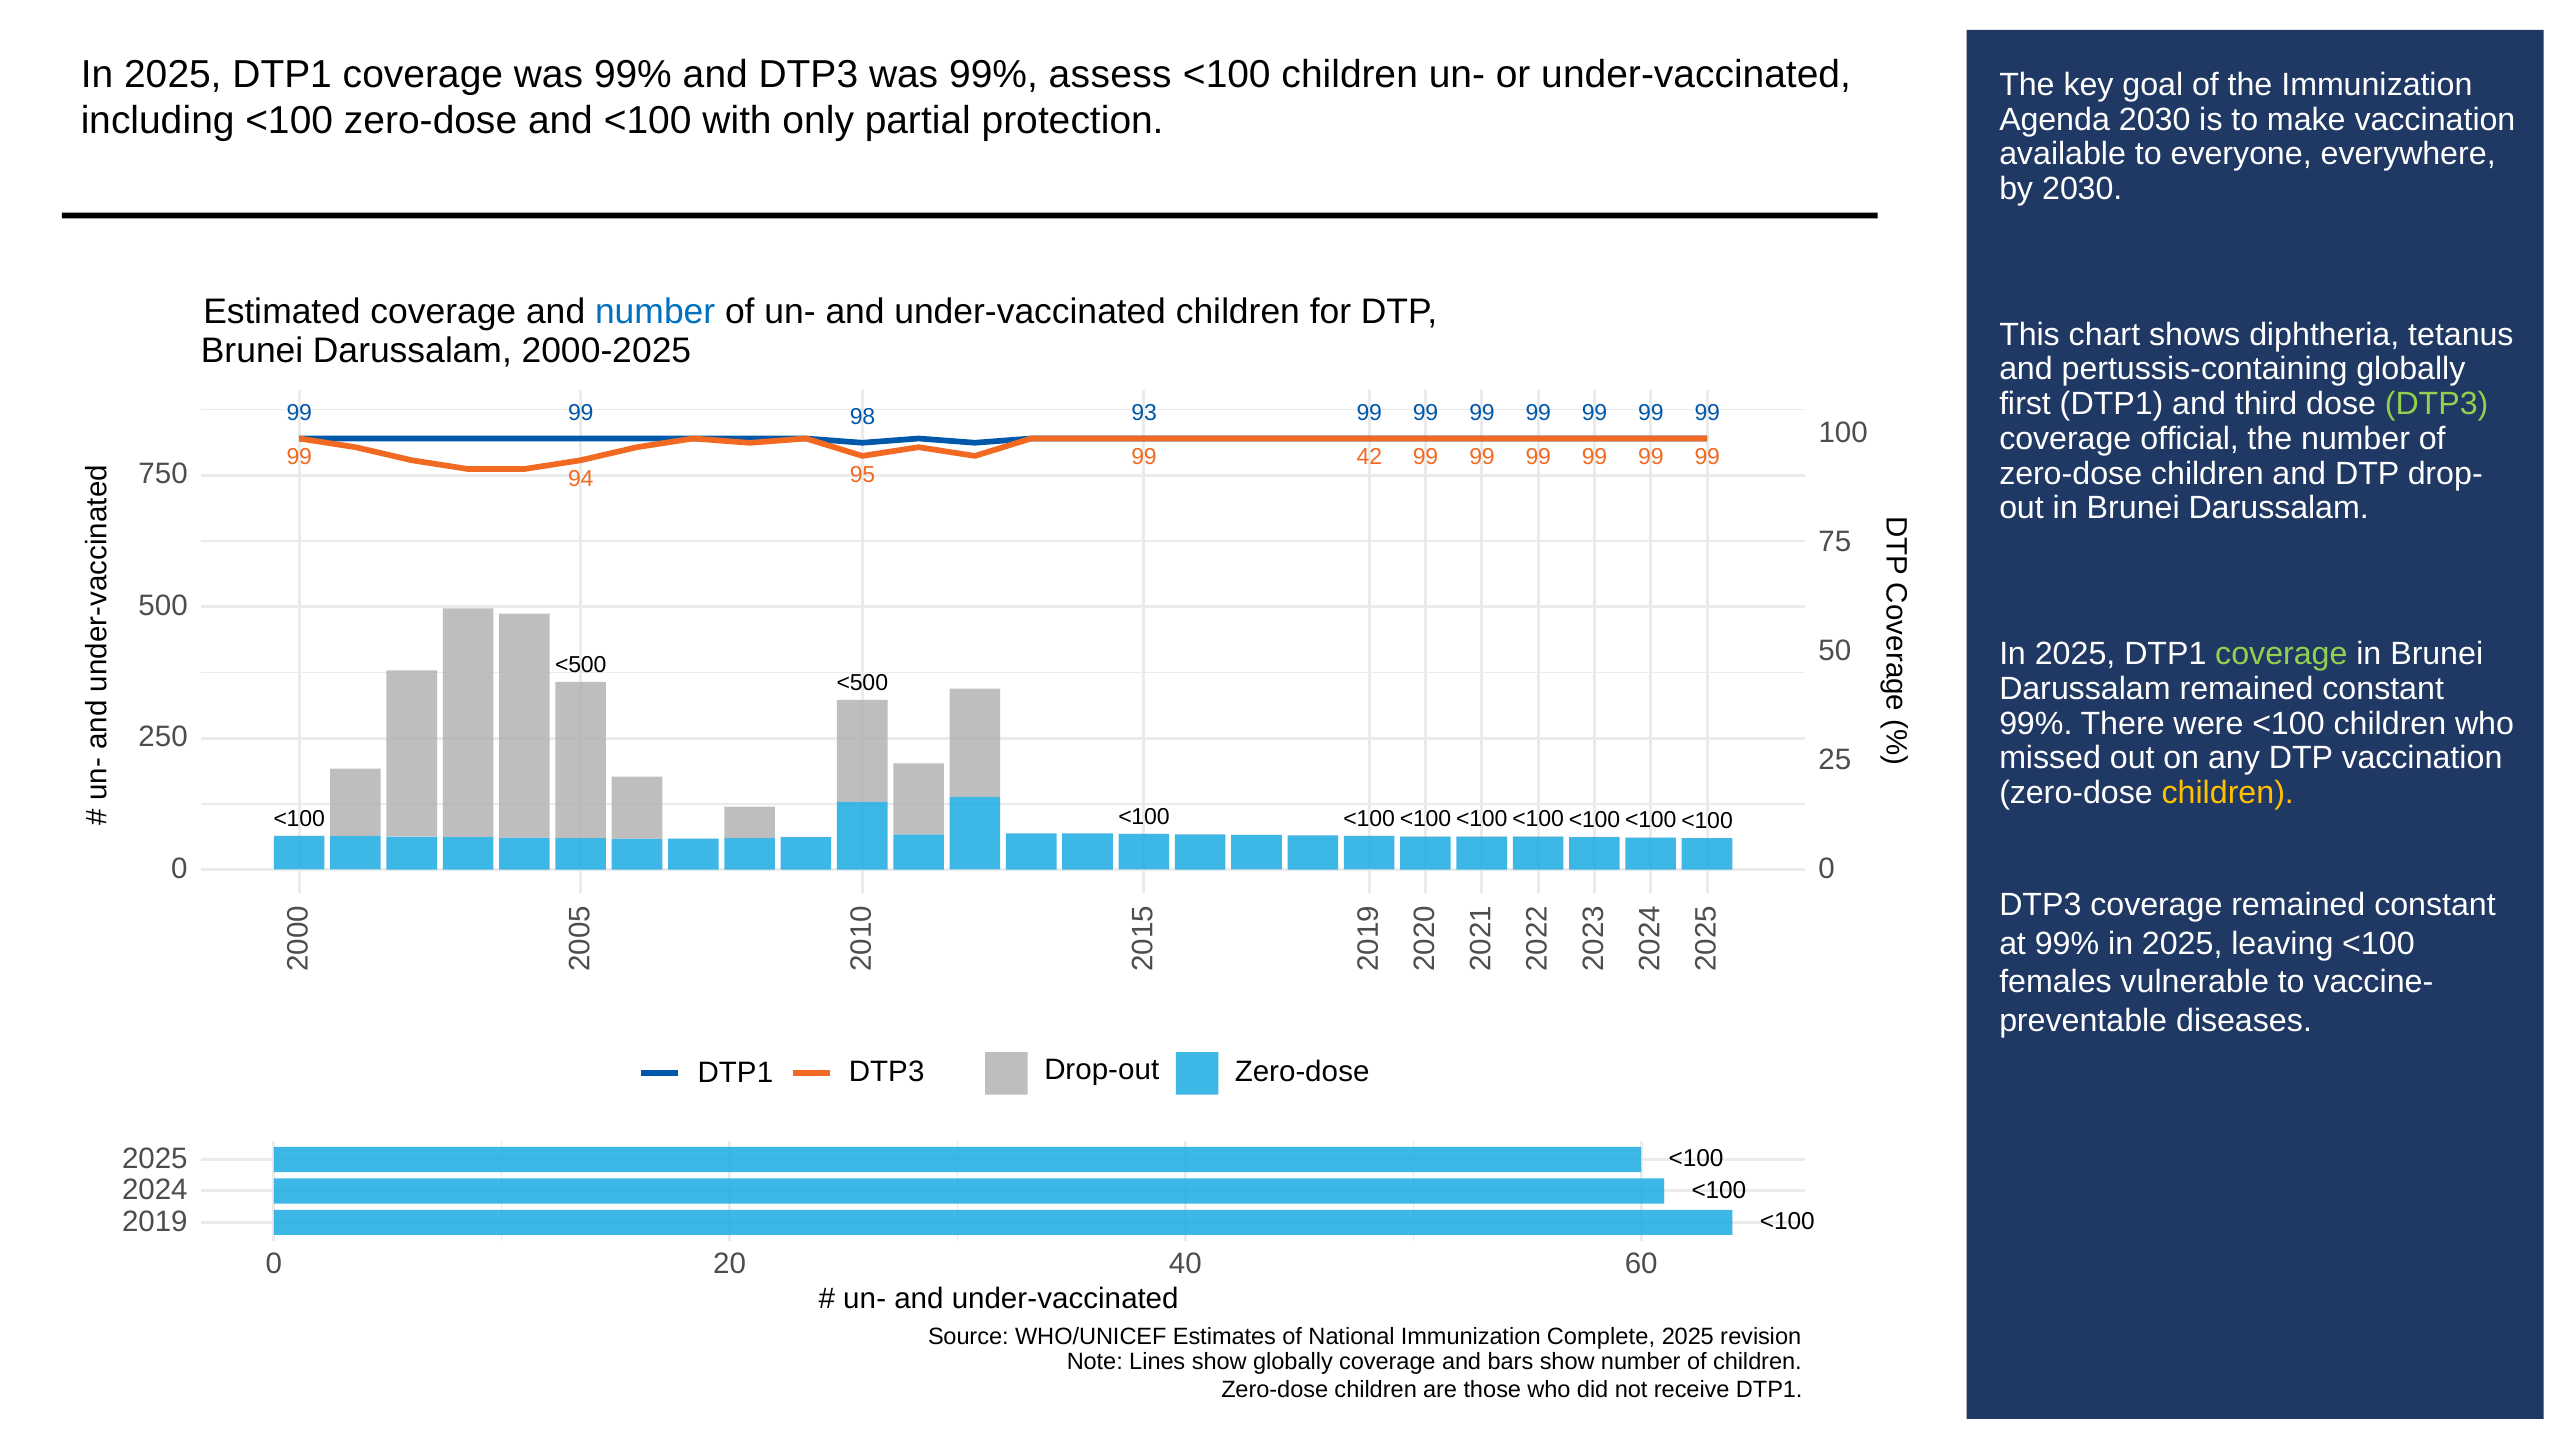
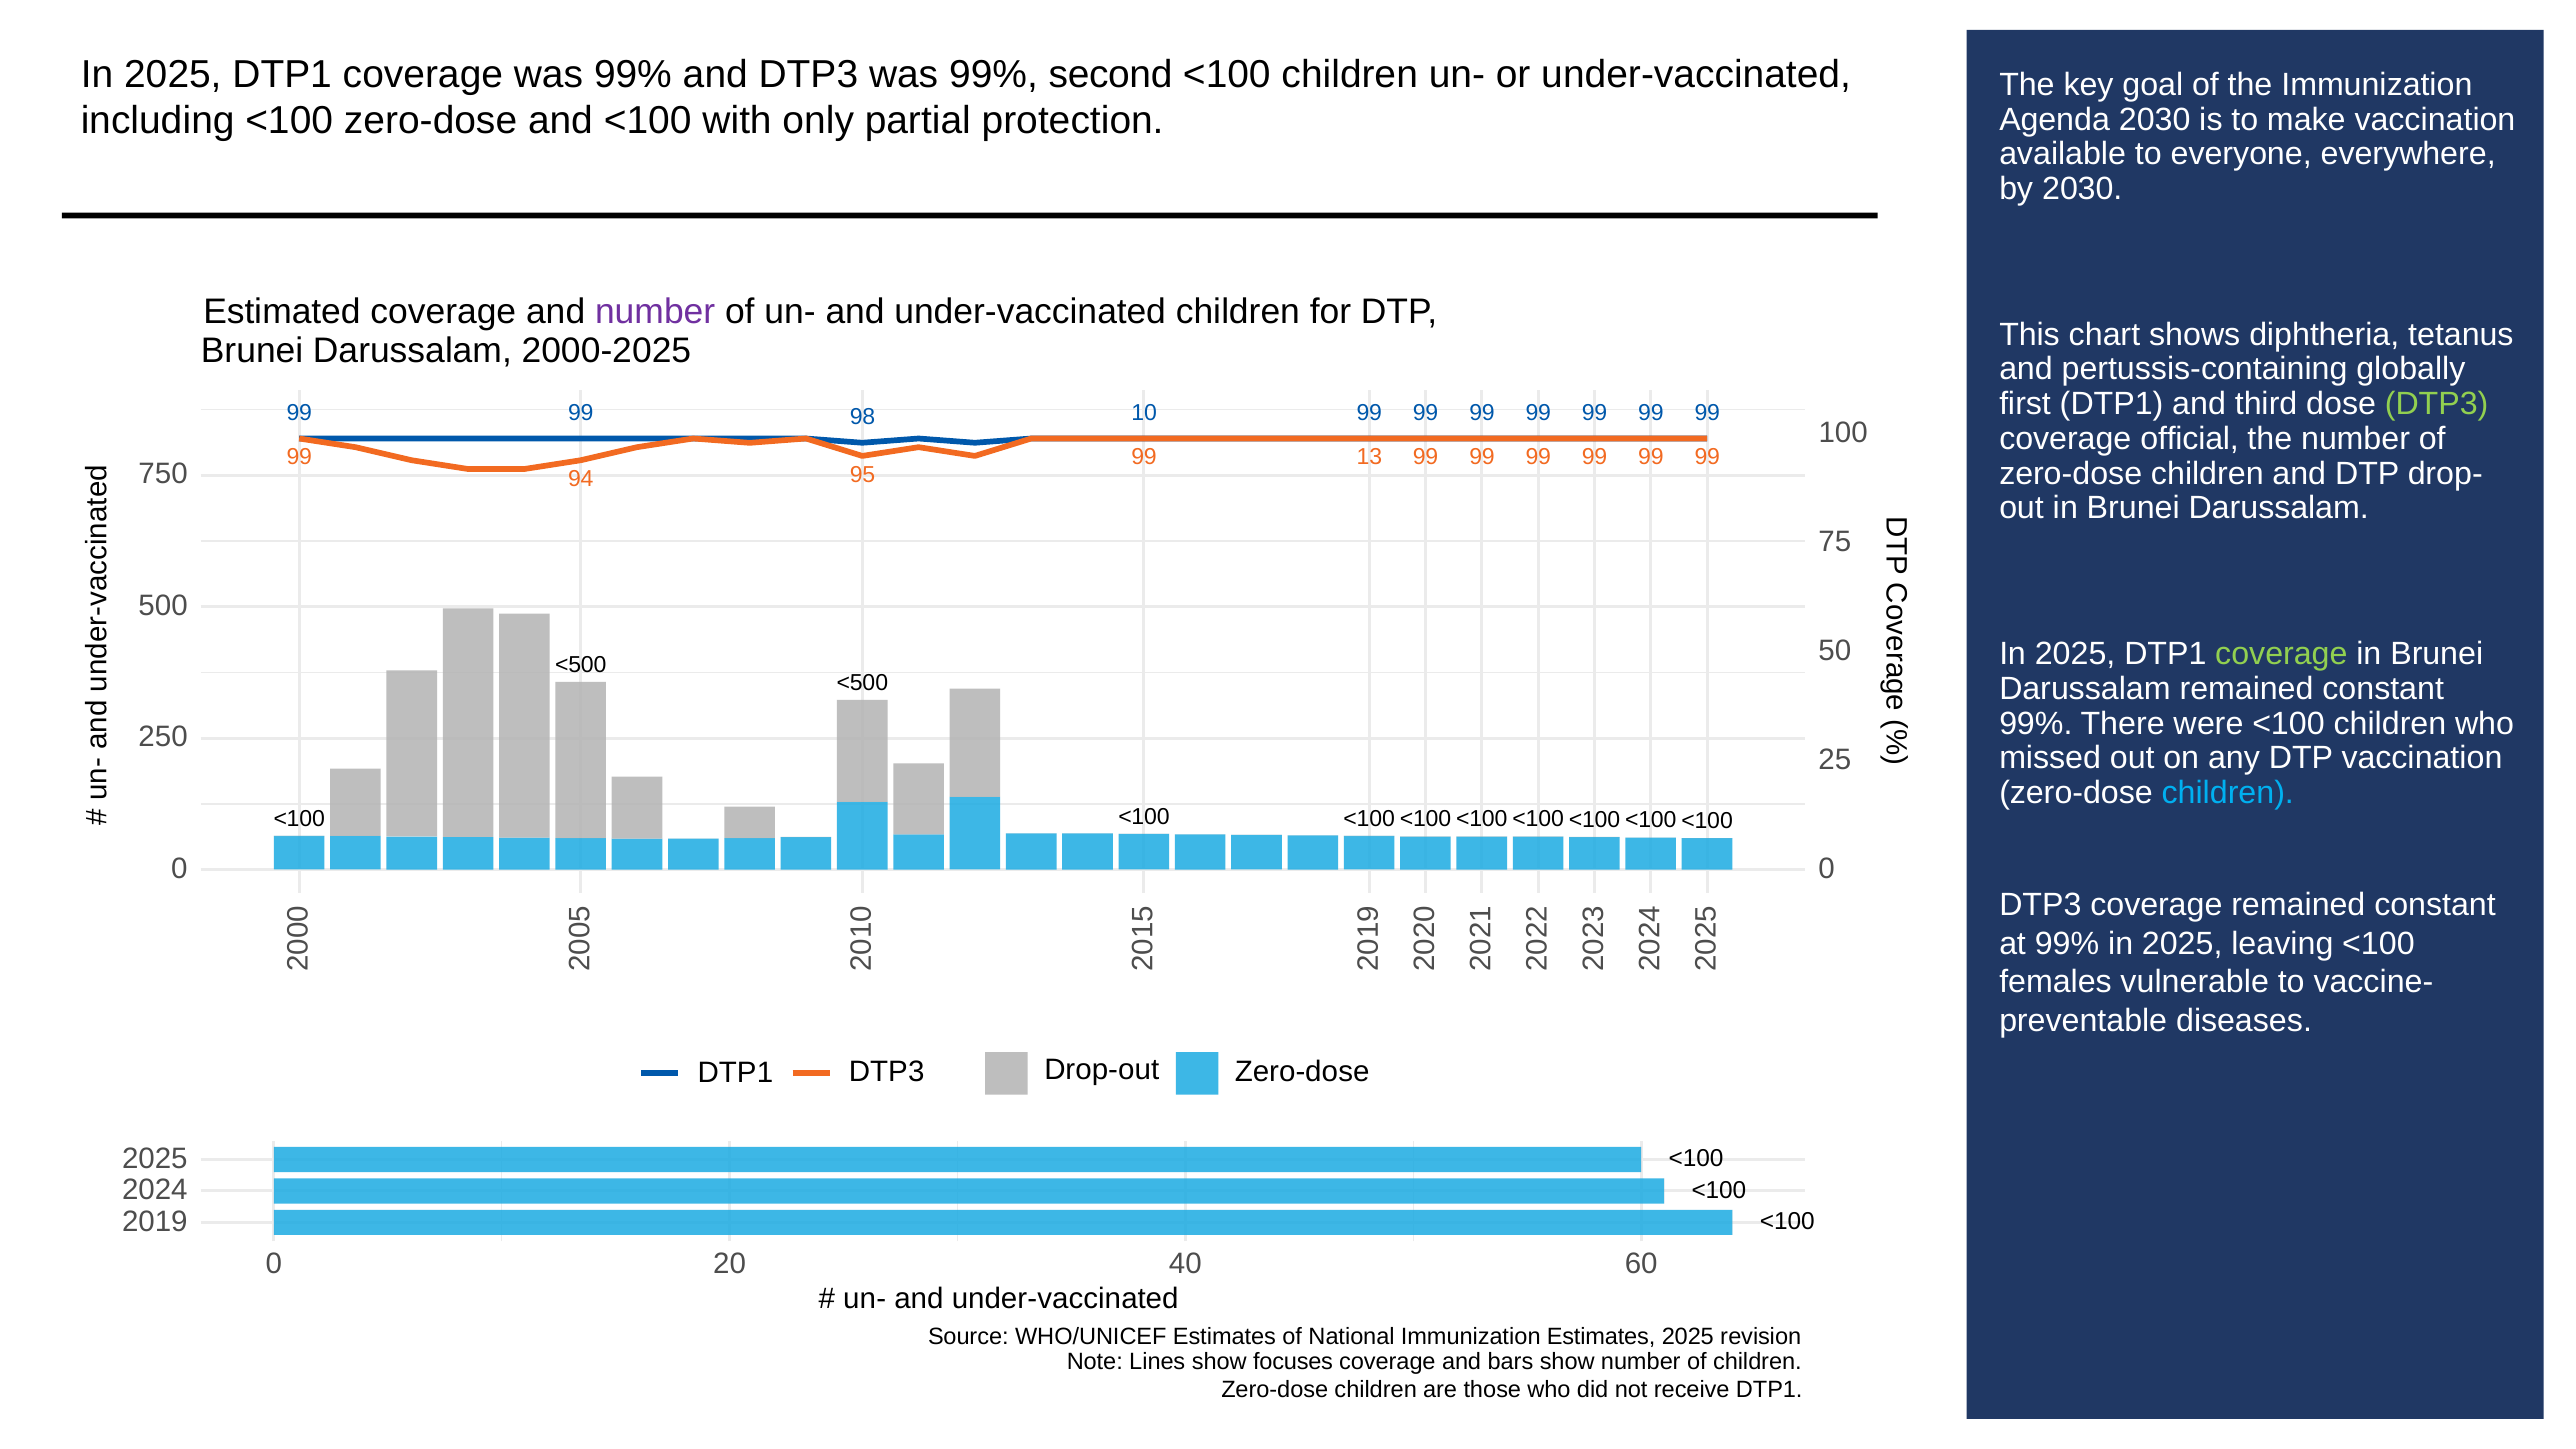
assess: assess -> second (1111, 74)
number colour: blue -> purple (655, 311)
93: 93 -> 10 (1144, 413)
42: 42 -> 13 (1369, 457)
children colour: yellow -> light blue (2228, 793)
Immunization Complete: Complete -> Estimates (1601, 1336)
show globally: globally -> focuses (1293, 1362)
